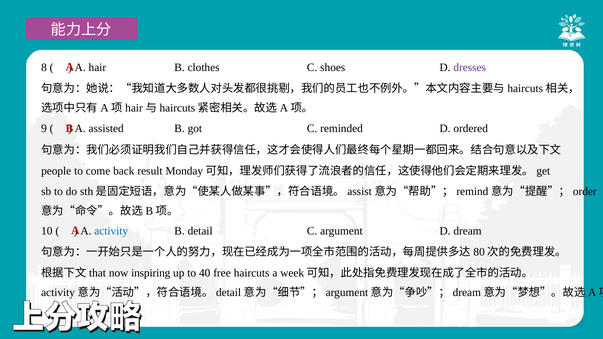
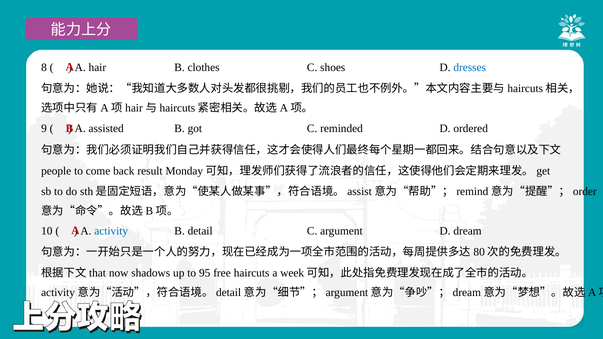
dresses colour: purple -> blue (470, 67)
inspiring: inspiring -> shadows (151, 273)
40: 40 -> 95 (205, 273)
